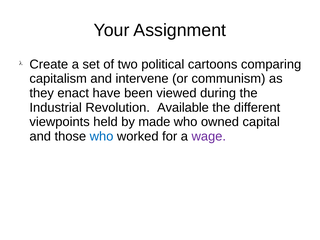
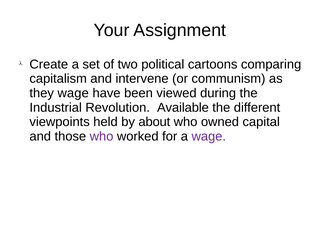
they enact: enact -> wage (73, 93)
made: made -> about (154, 122)
who colour: blue -> purple (102, 136)
